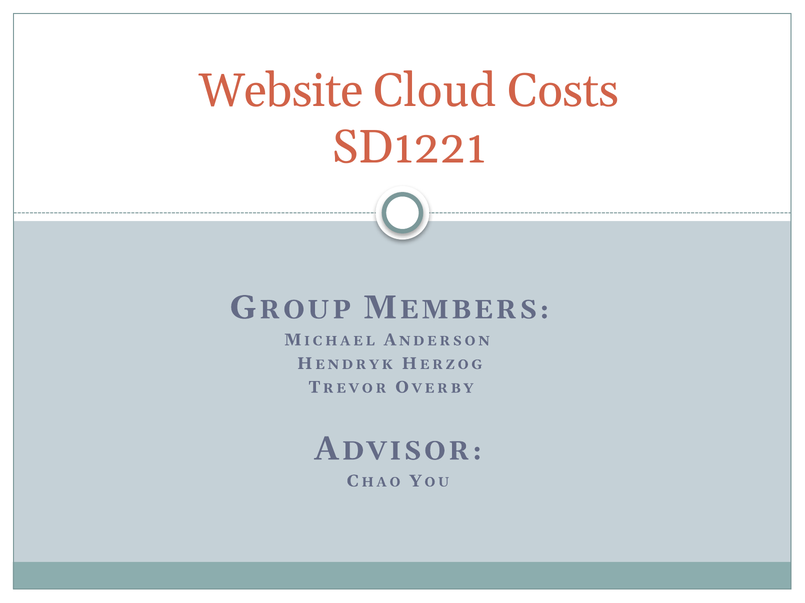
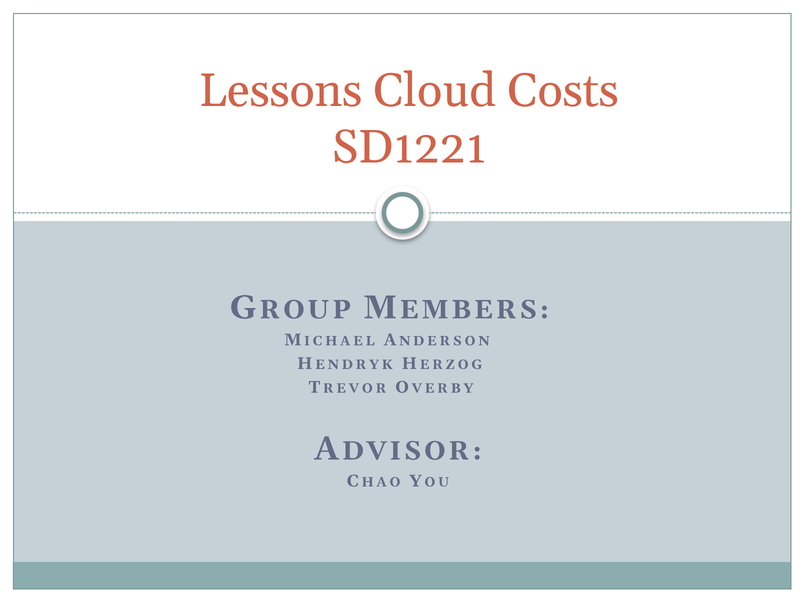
Website: Website -> Lessons (281, 91)
